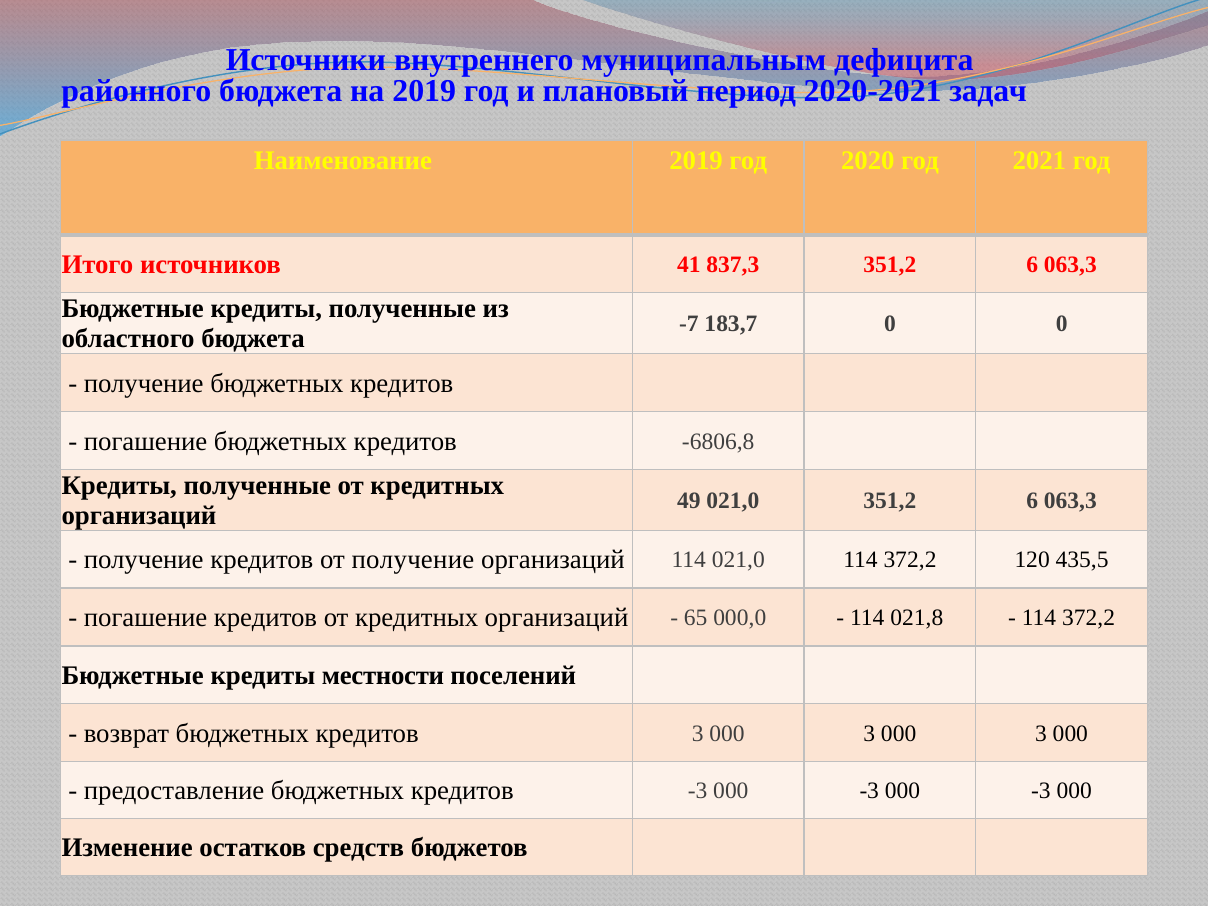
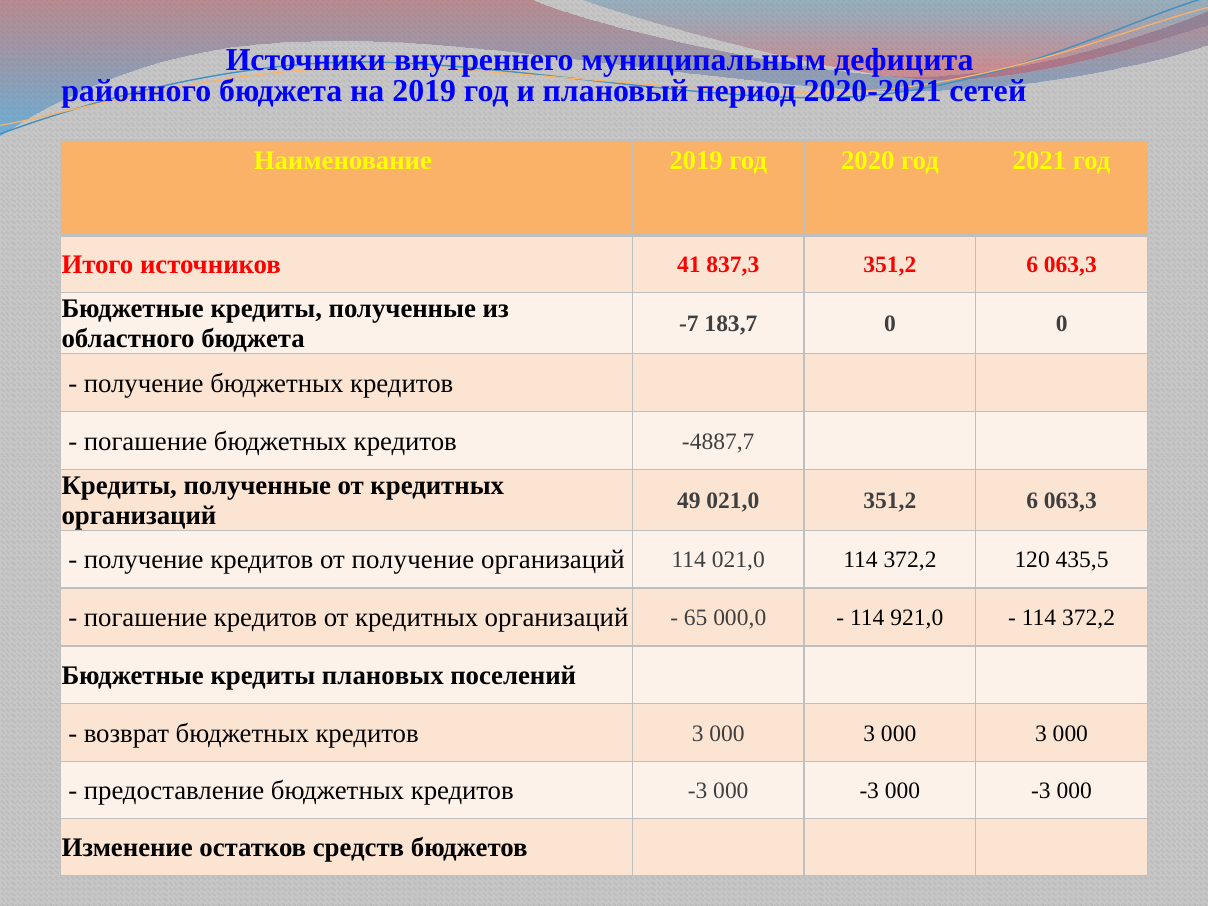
задач: задач -> сетей (988, 91)
-6806,8: -6806,8 -> -4887,7 (718, 441)
021,8: 021,8 -> 921,0 (917, 618)
местности: местности -> плановых (383, 676)
